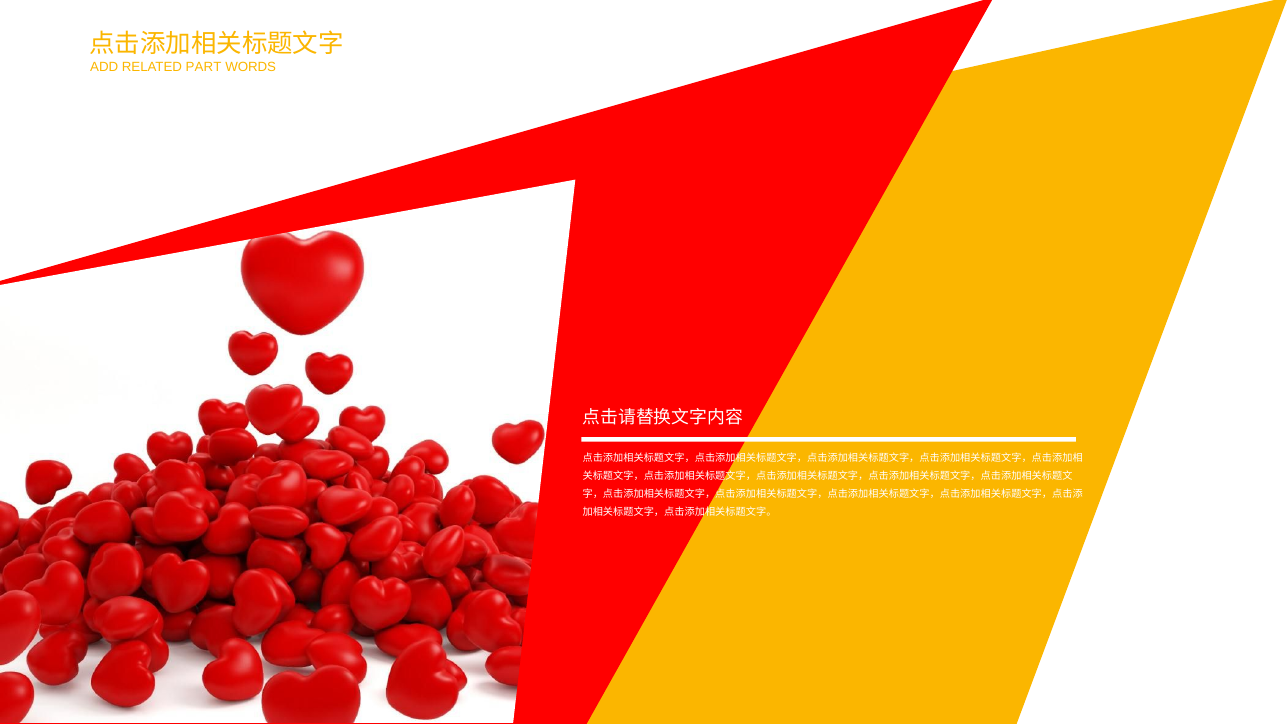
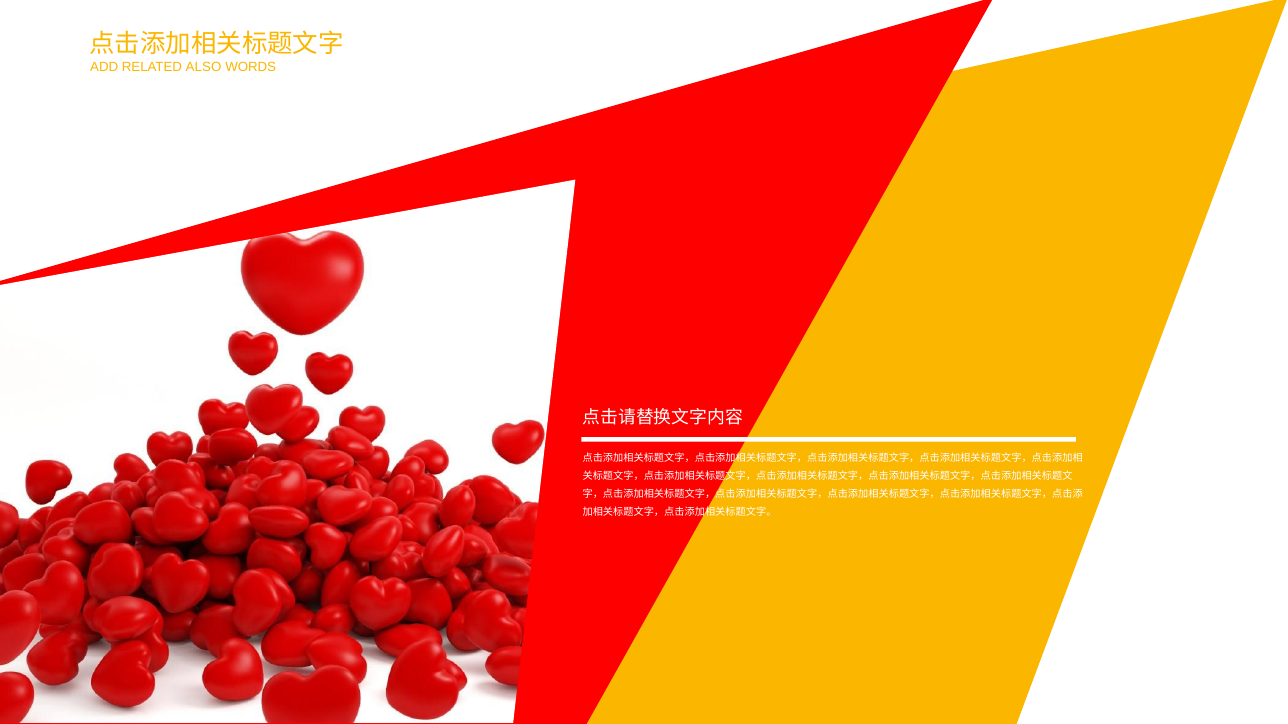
PART: PART -> ALSO (204, 68)
